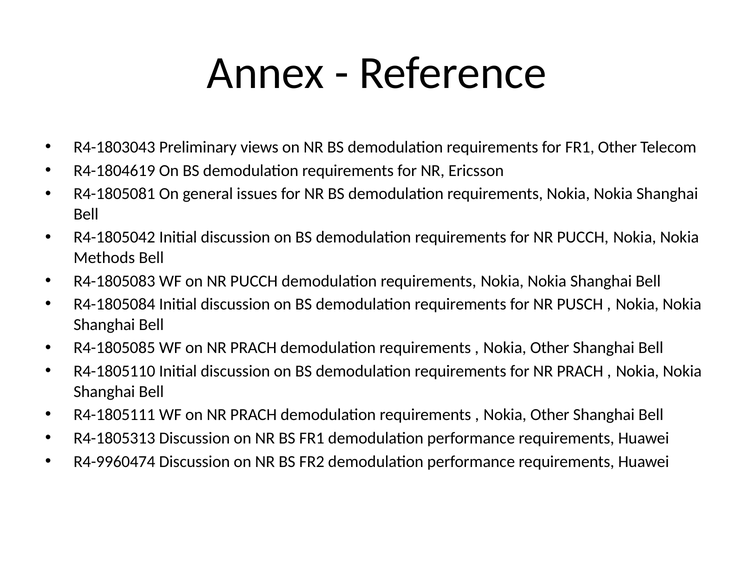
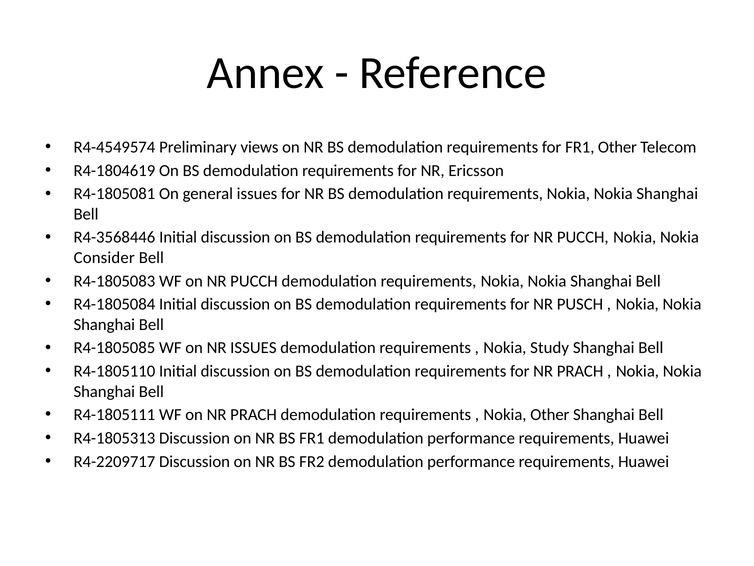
R4-1803043: R4-1803043 -> R4-4549574 (114, 147)
R4-1805042: R4-1805042 -> R4-3568446 (114, 237)
Methods: Methods -> Consider (104, 257)
PRACH: PRACH -> ISSUES (253, 348)
Other: Other -> Study (550, 348)
R4-9960474: R4-9960474 -> R4-2209717 (114, 461)
